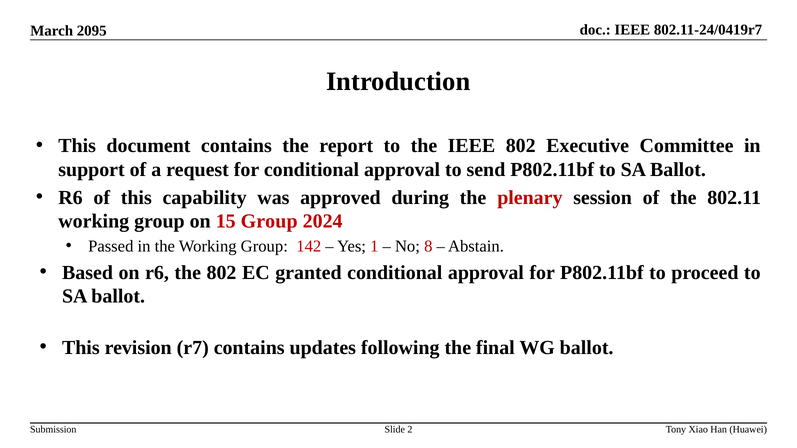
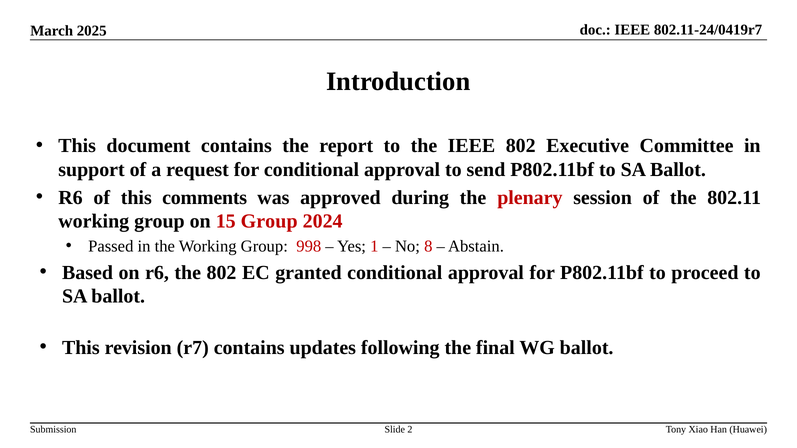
2095: 2095 -> 2025 (92, 31)
capability: capability -> comments (205, 198)
142: 142 -> 998 (309, 247)
